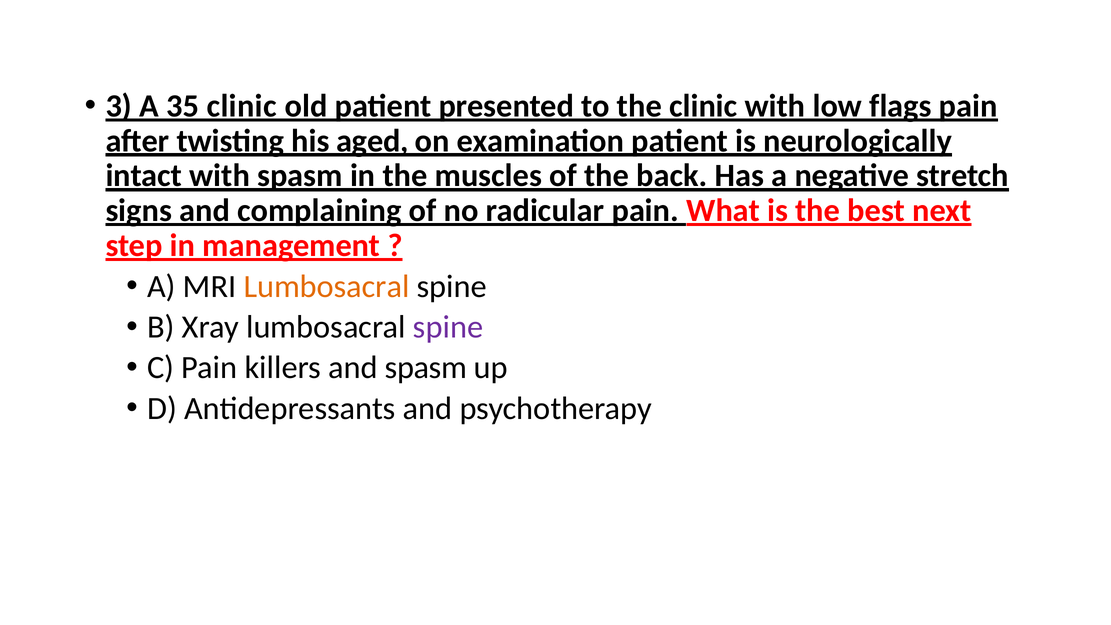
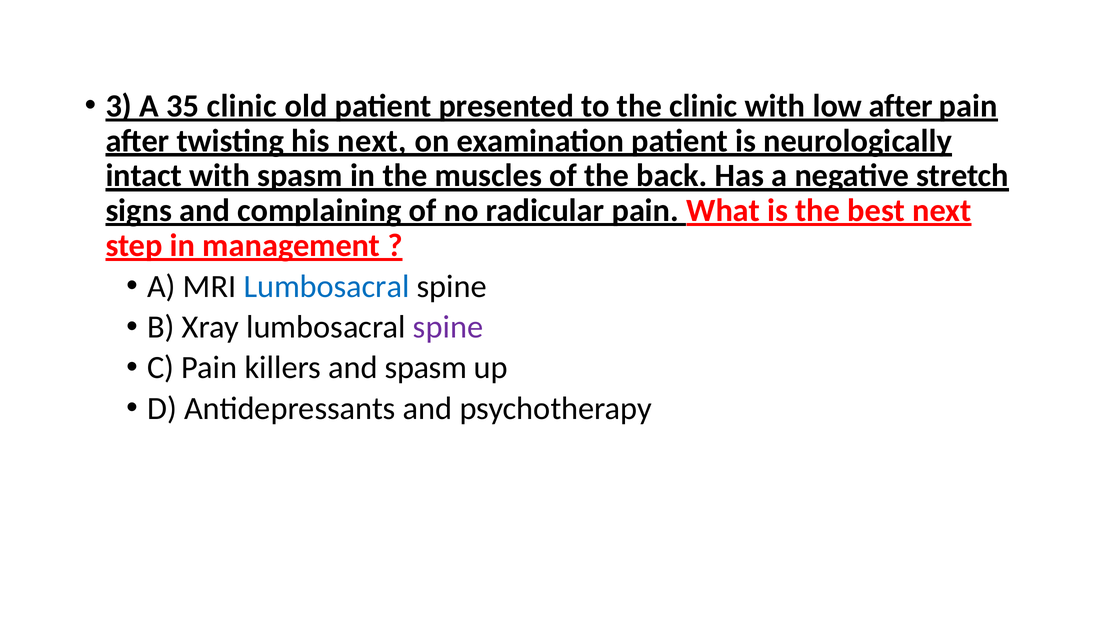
low flags: flags -> after (901, 106)
his aged: aged -> next (372, 141)
Lumbosacral colour: orange -> blue (327, 286)
